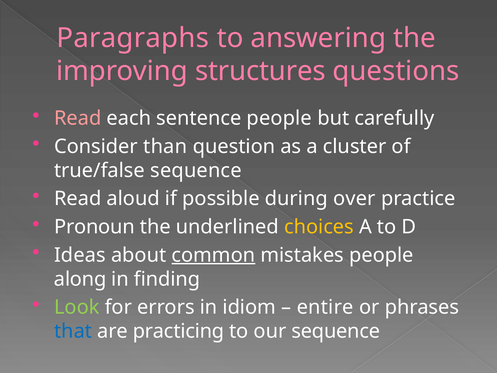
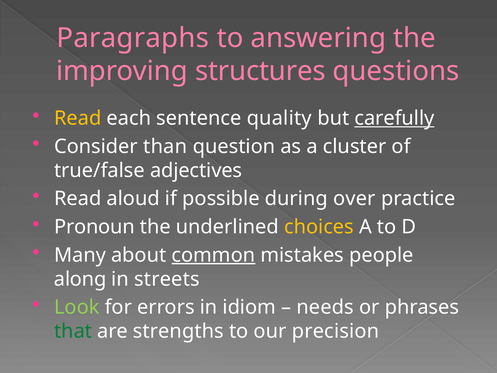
Read colour: pink -> yellow (78, 118)
sentence people: people -> quality (279, 118)
carefully underline: none -> present (394, 118)
true/false sequence: sequence -> adjectives (196, 170)
Ideas: Ideas -> Many (80, 255)
finding: finding -> streets (167, 279)
entire: entire -> needs (325, 307)
that colour: blue -> green (73, 331)
practicing: practicing -> strengths (178, 331)
our sequence: sequence -> precision (336, 331)
